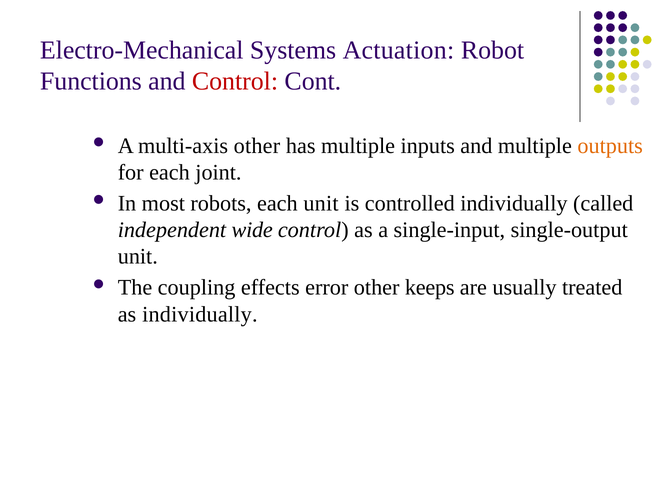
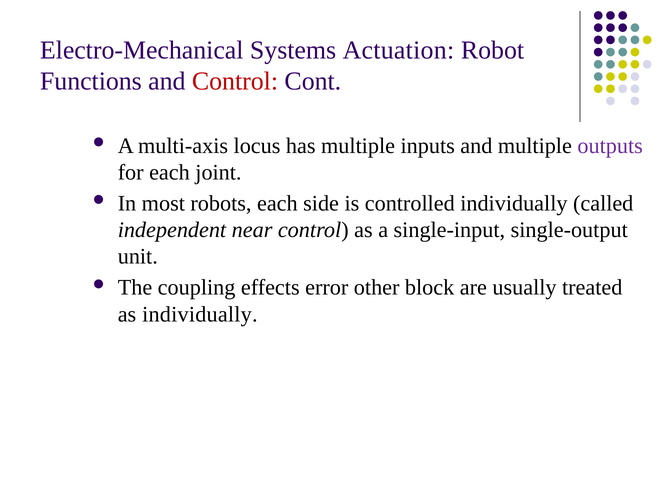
multi-axis other: other -> locus (257, 146)
outputs colour: orange -> purple (610, 146)
each unit: unit -> side (321, 204)
wide: wide -> near (252, 230)
keeps: keeps -> block (430, 288)
